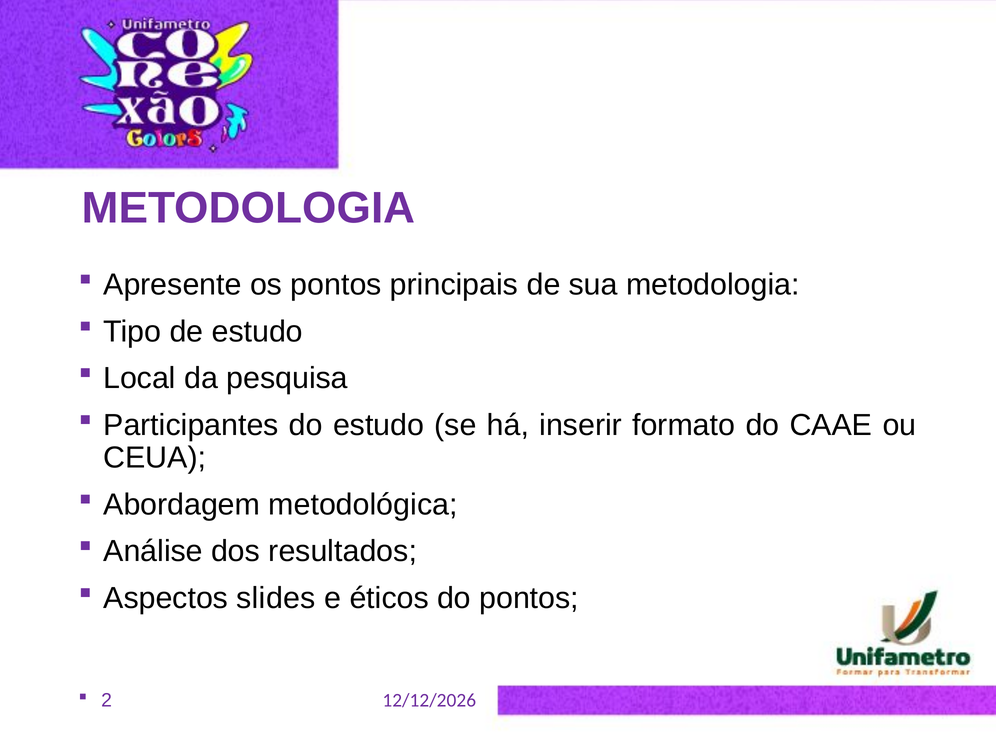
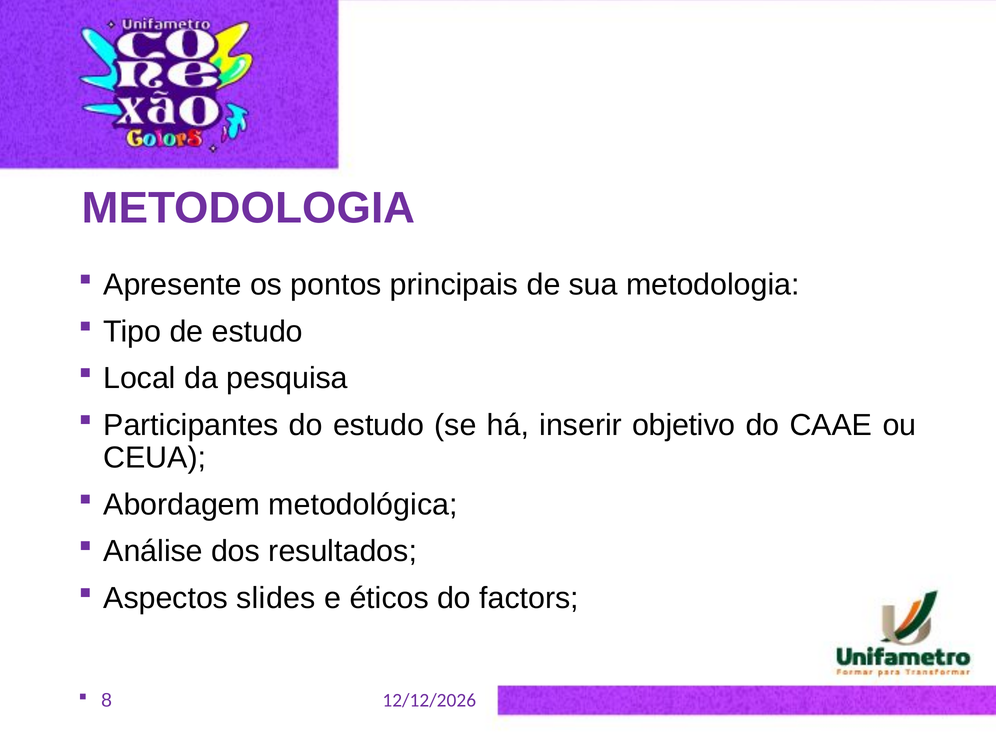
formato: formato -> objetivo (684, 425)
do pontos: pontos -> factors (529, 598)
2: 2 -> 8 (107, 701)
